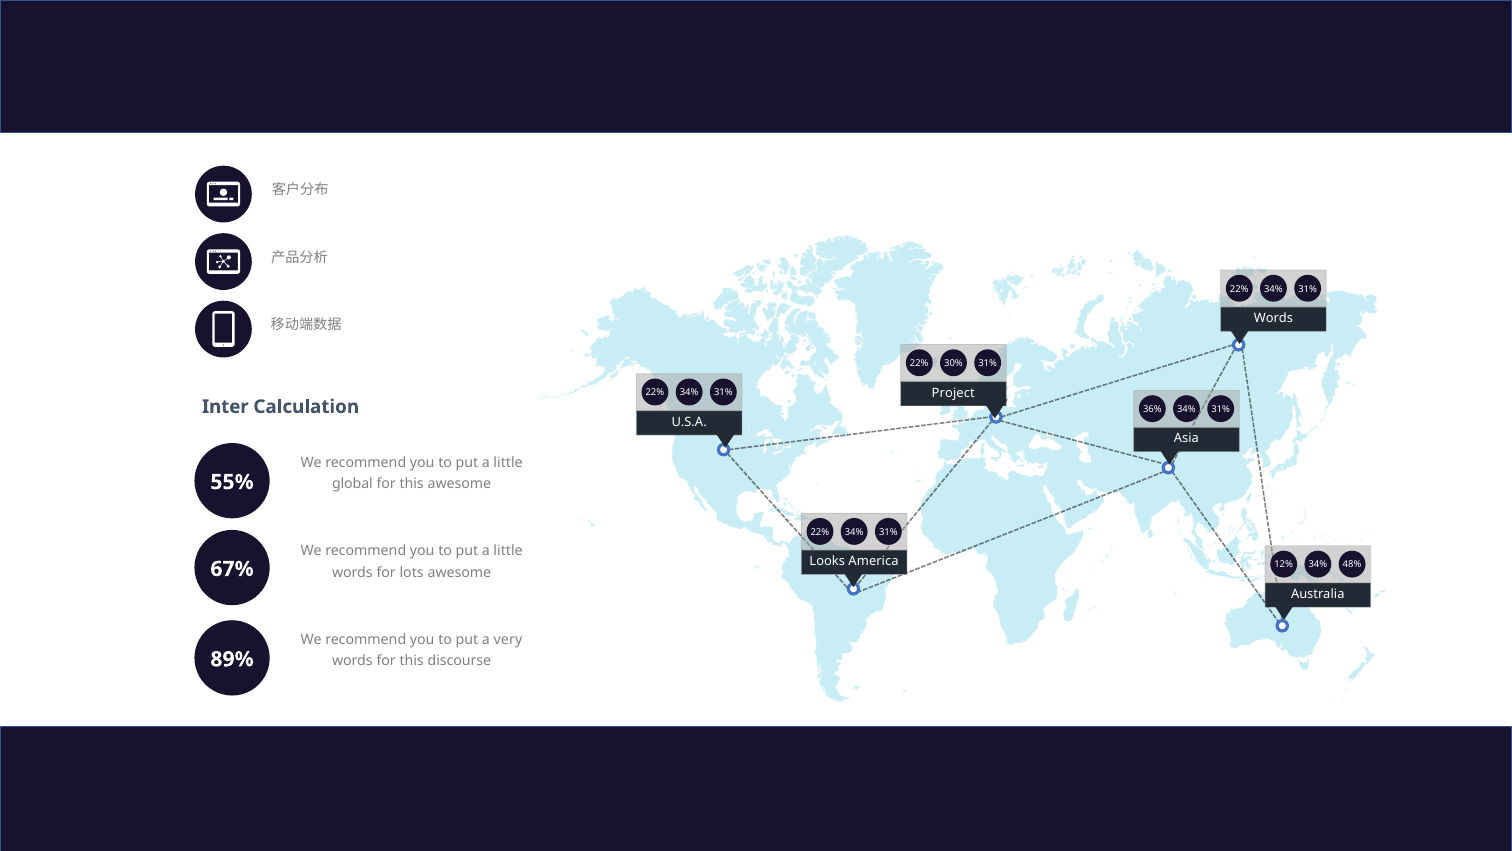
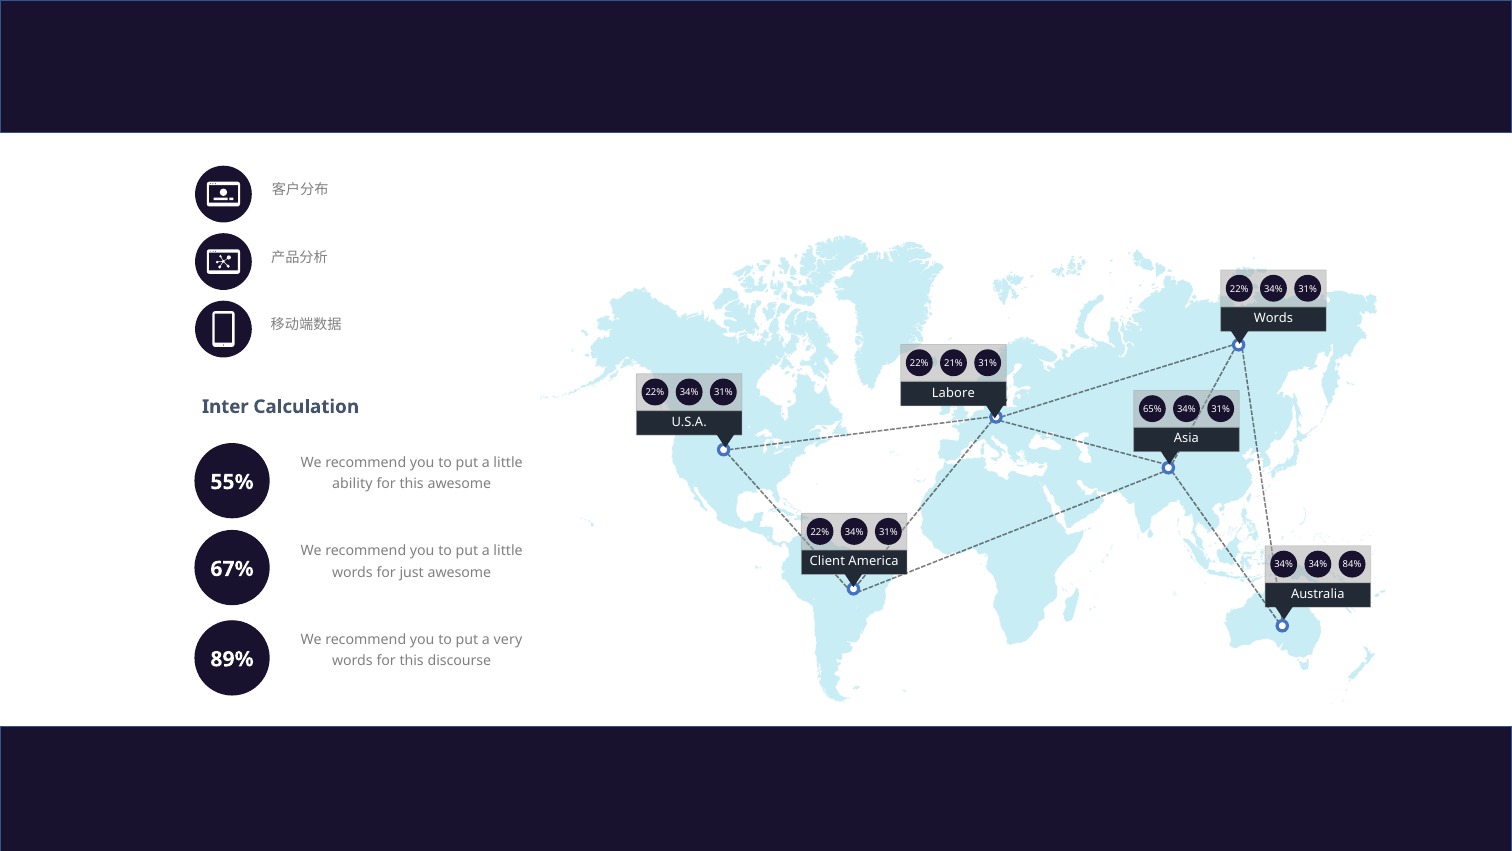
30%: 30% -> 21% (953, 363)
Project: Project -> Labore (953, 393)
36%: 36% -> 65% (1152, 409)
global: global -> ability (352, 484)
Looks: Looks -> Client (827, 561)
12%: 12% -> 34% (1284, 564)
48%: 48% -> 84% (1352, 564)
lots: lots -> just (412, 572)
